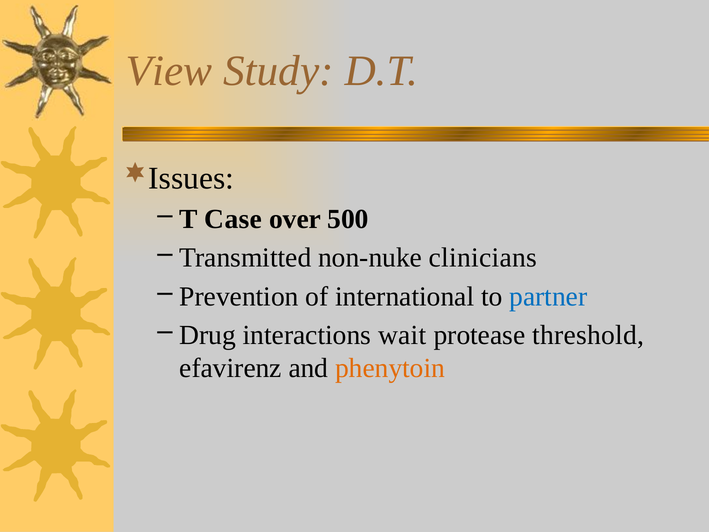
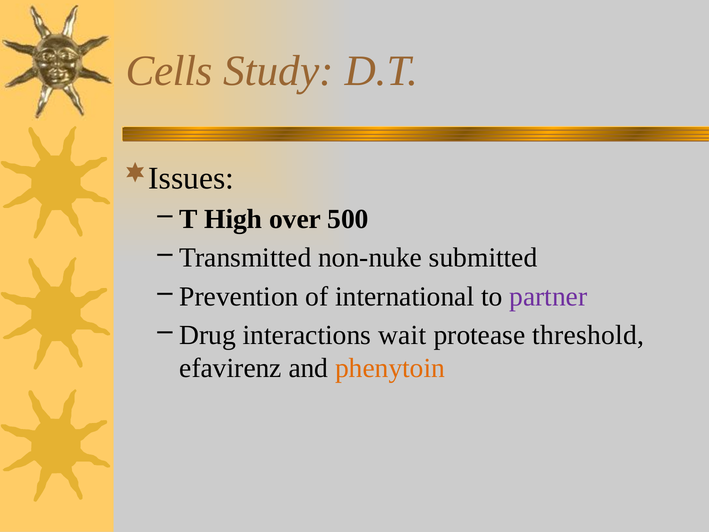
View: View -> Cells (169, 71)
Case: Case -> High (233, 219)
clinicians: clinicians -> submitted (483, 258)
partner colour: blue -> purple (548, 296)
